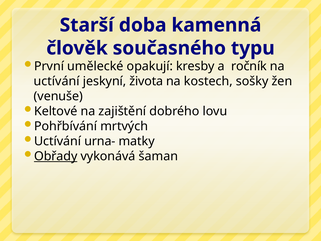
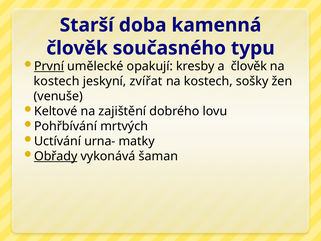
První underline: none -> present (49, 66)
a ročník: ročník -> člověk (249, 66)
uctívání: uctívání -> kostech (57, 81)
života: života -> zvířat (146, 81)
